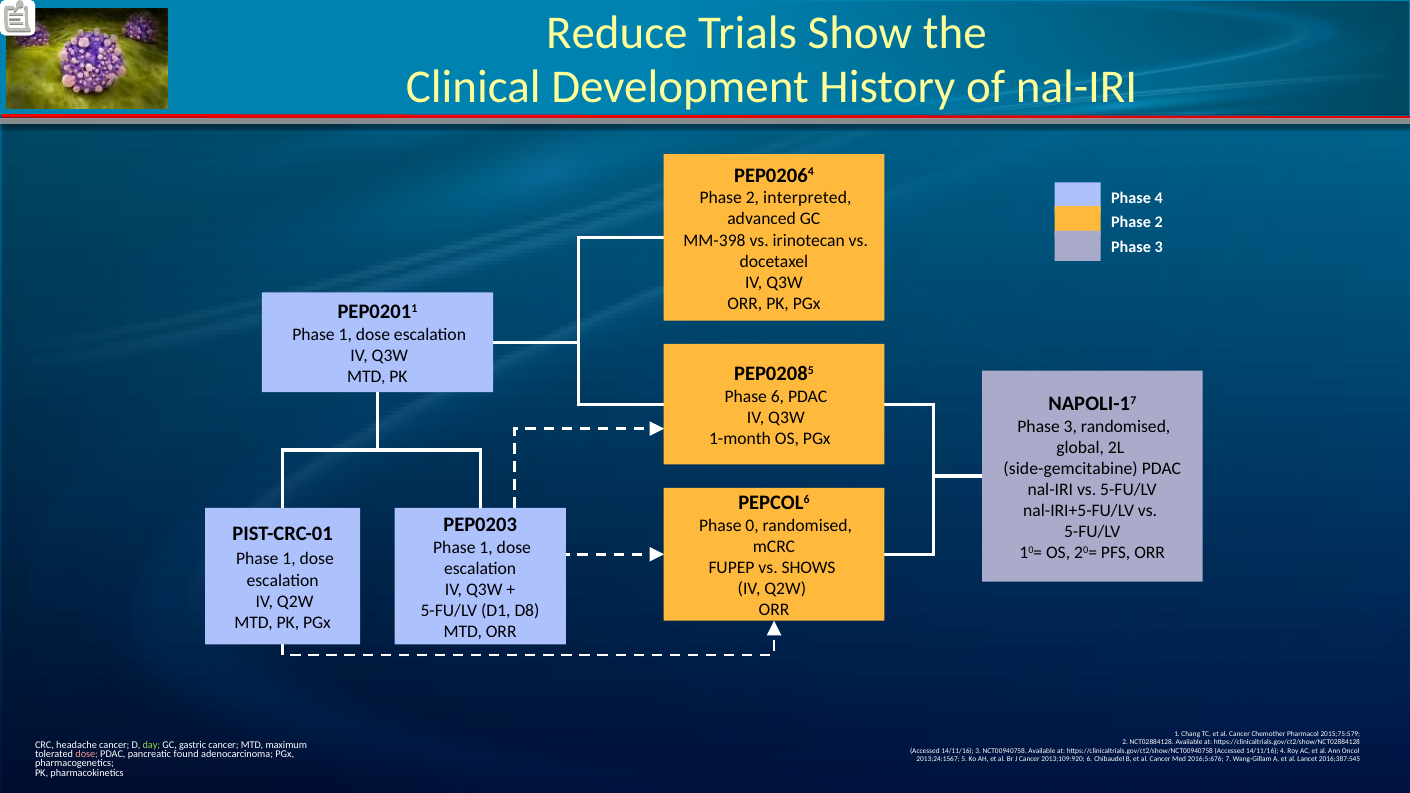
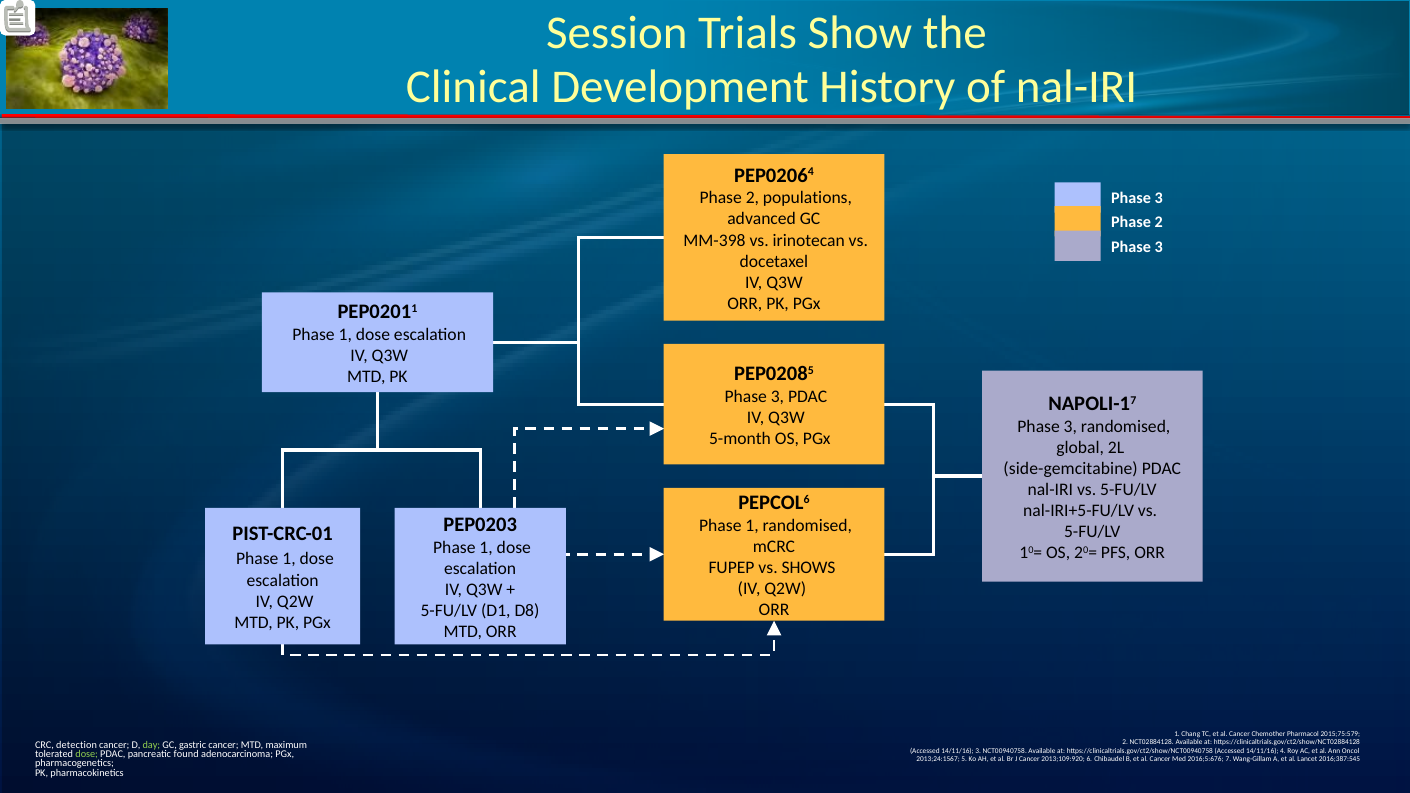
Reduce: Reduce -> Session (617, 33)
interpreted: interpreted -> populations (807, 198)
4: 4 -> 3 (1159, 199)
6: 6 -> 3 (777, 397)
1-month: 1-month -> 5-month (740, 439)
0: 0 -> 1 (752, 526)
headache: headache -> detection (77, 745)
dose colour: pink -> light green (87, 754)
